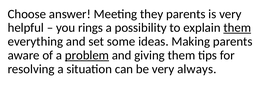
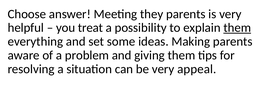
rings: rings -> treat (91, 28)
problem underline: present -> none (87, 56)
always: always -> appeal (197, 69)
